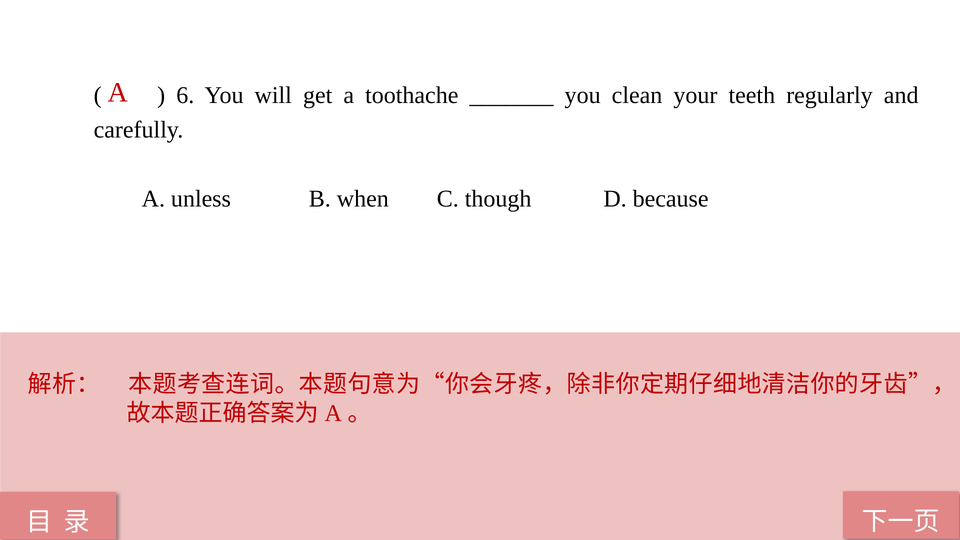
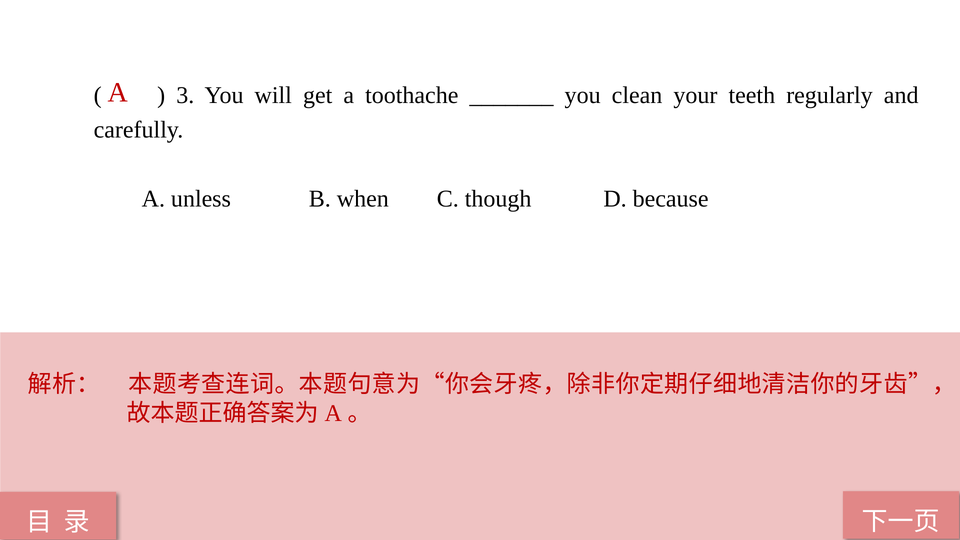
6: 6 -> 3 (185, 95)
